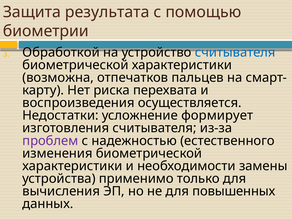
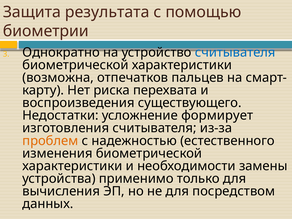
Обработкой: Обработкой -> Однократно (61, 52)
осуществляется: осуществляется -> существующего (190, 103)
проблем colour: purple -> orange (50, 141)
повышенных: повышенных -> посредством (234, 191)
